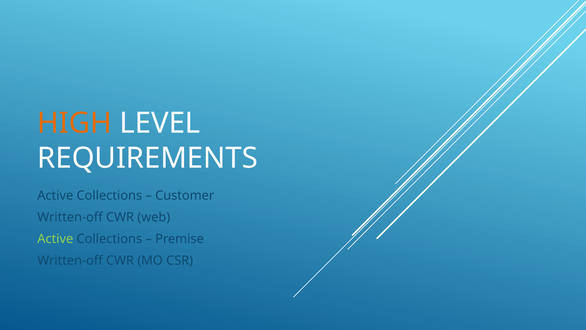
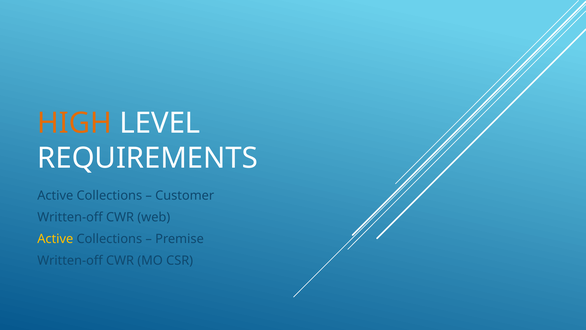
Active colour: light green -> yellow (55, 239)
